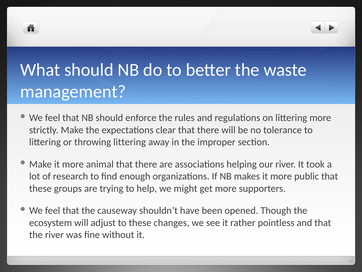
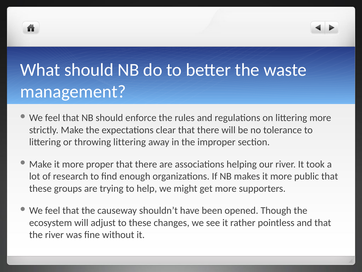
animal: animal -> proper (100, 164)
